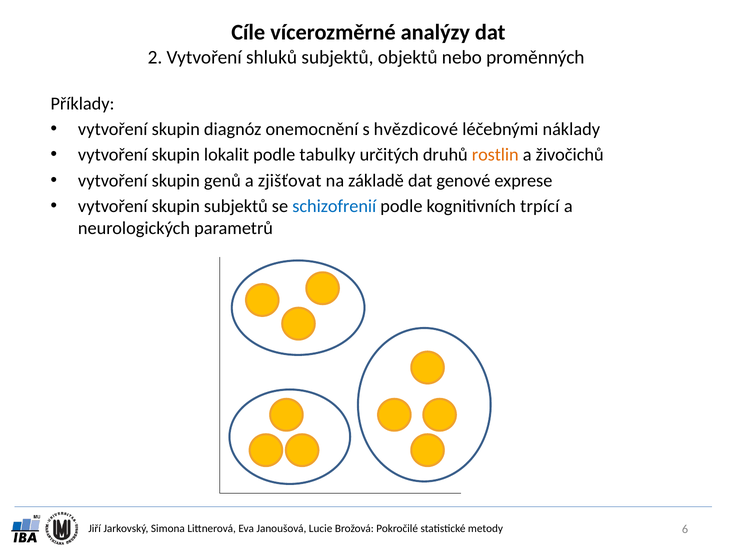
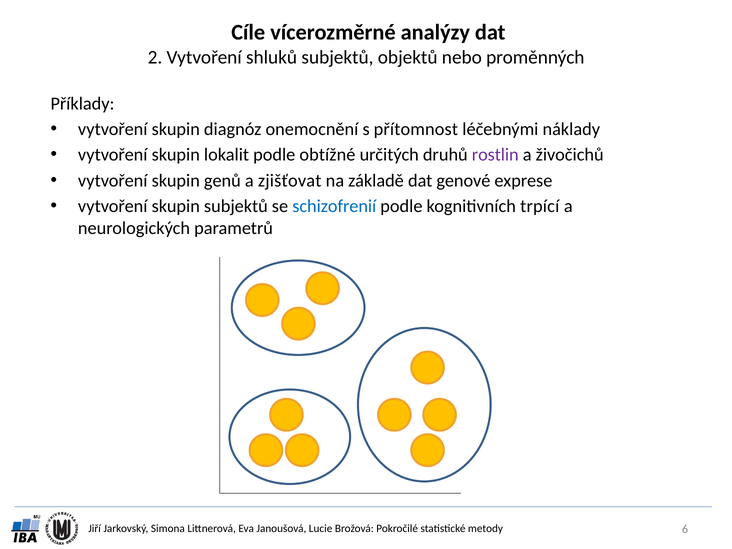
hvězdicové: hvězdicové -> přítomnost (416, 129)
tabulky: tabulky -> obtížné (327, 155)
rostlin colour: orange -> purple (495, 155)
